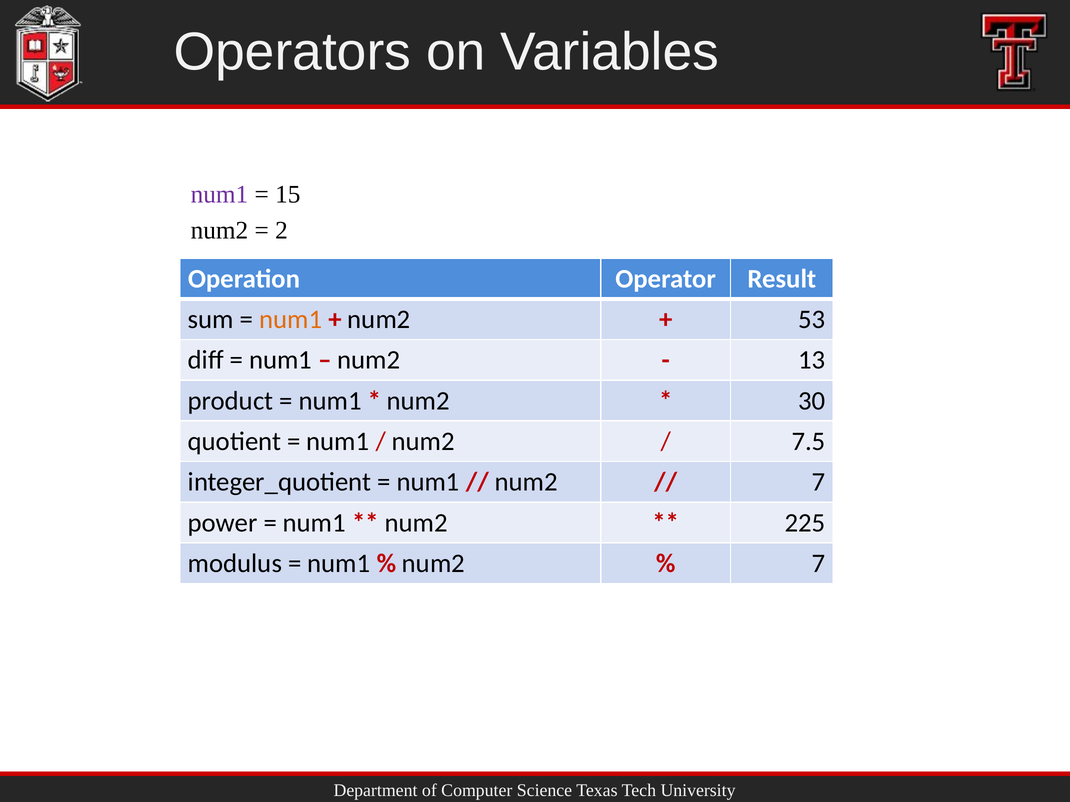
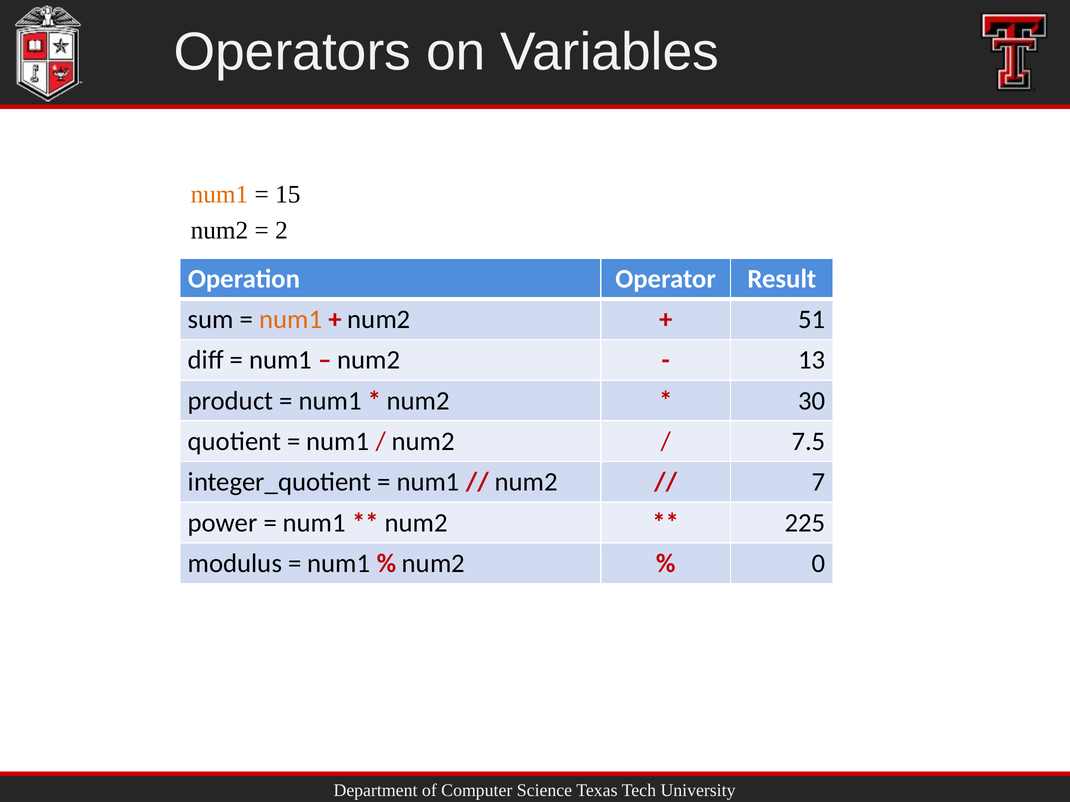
num1 colour: purple -> orange (219, 194)
53: 53 -> 51 (812, 320)
7: 7 -> 0 (818, 564)
